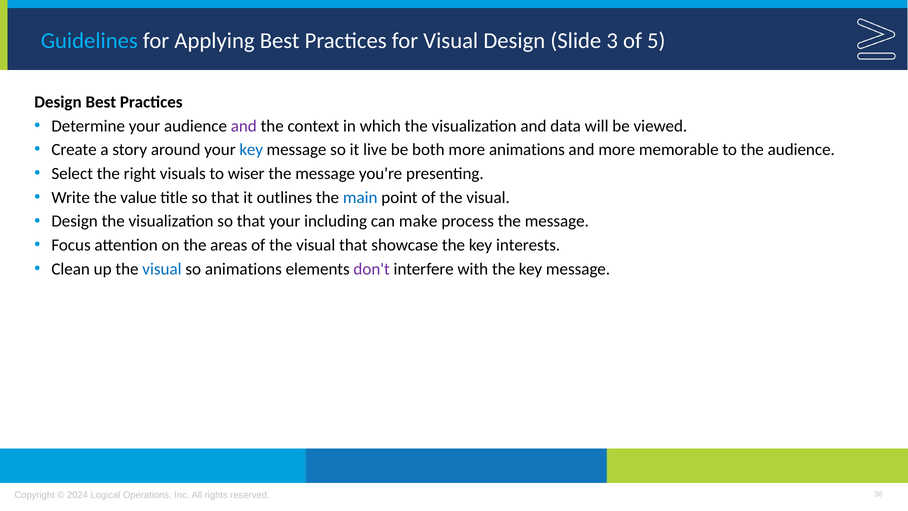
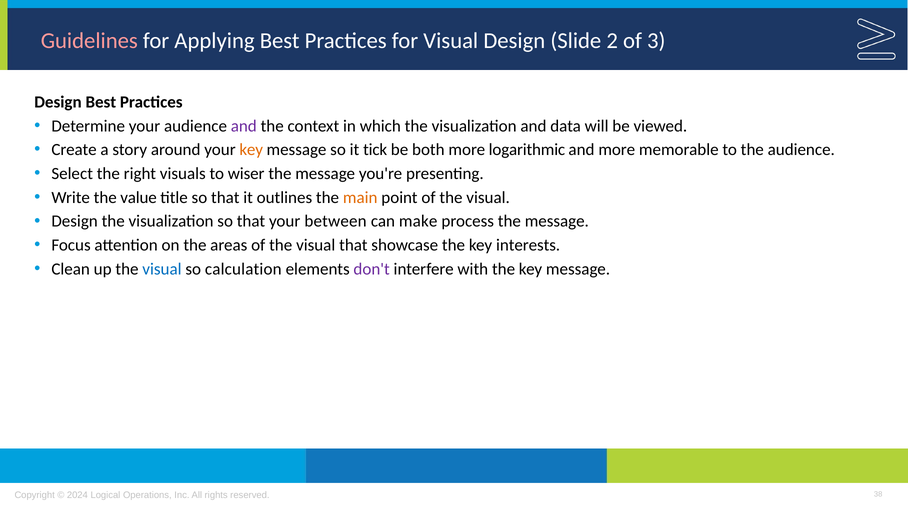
Guidelines colour: light blue -> pink (89, 40)
3: 3 -> 2 (612, 40)
5: 5 -> 3 (656, 40)
key colour: blue -> orange (251, 150)
live: live -> tick (375, 150)
more animations: animations -> logarithmic (527, 150)
main colour: blue -> orange (360, 197)
including: including -> between (336, 221)
so animations: animations -> calculation (243, 269)
